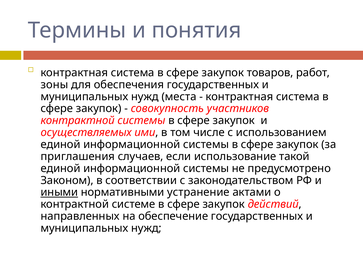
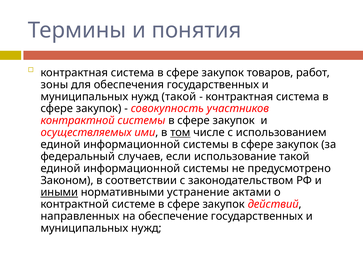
нужд места: места -> такой (179, 97)
том underline: none -> present (180, 133)
приглашения: приглашения -> федеральный (78, 157)
